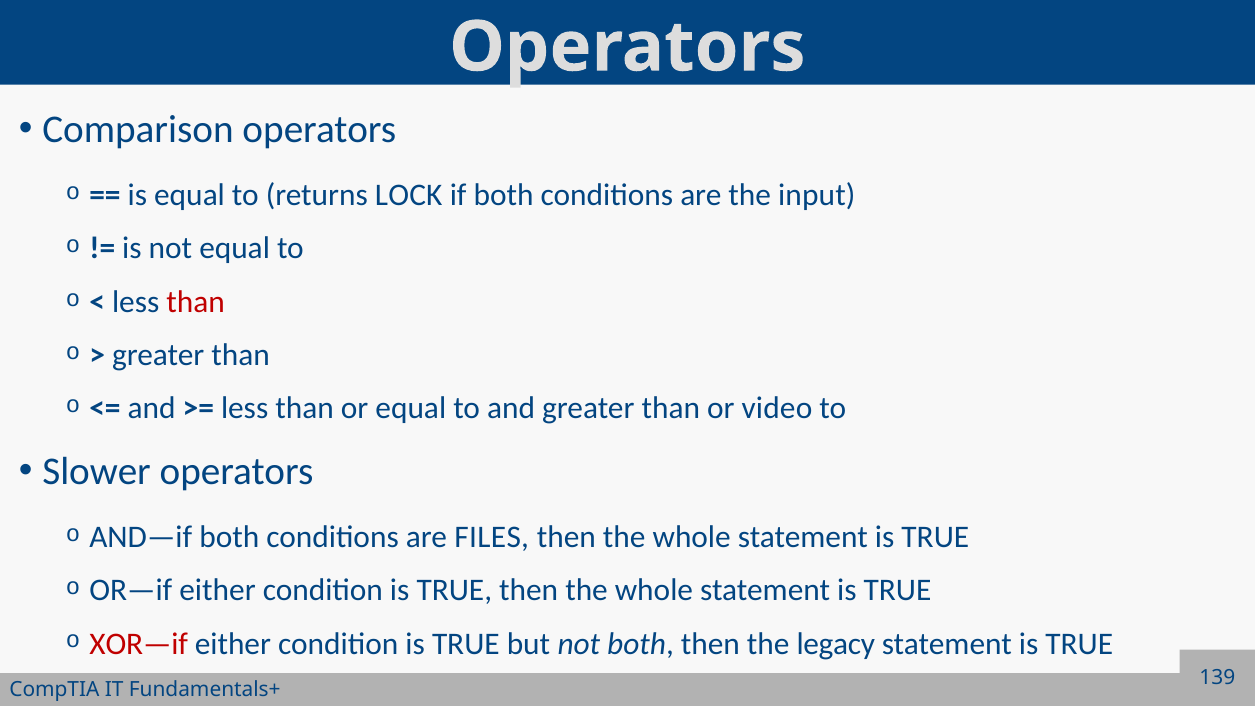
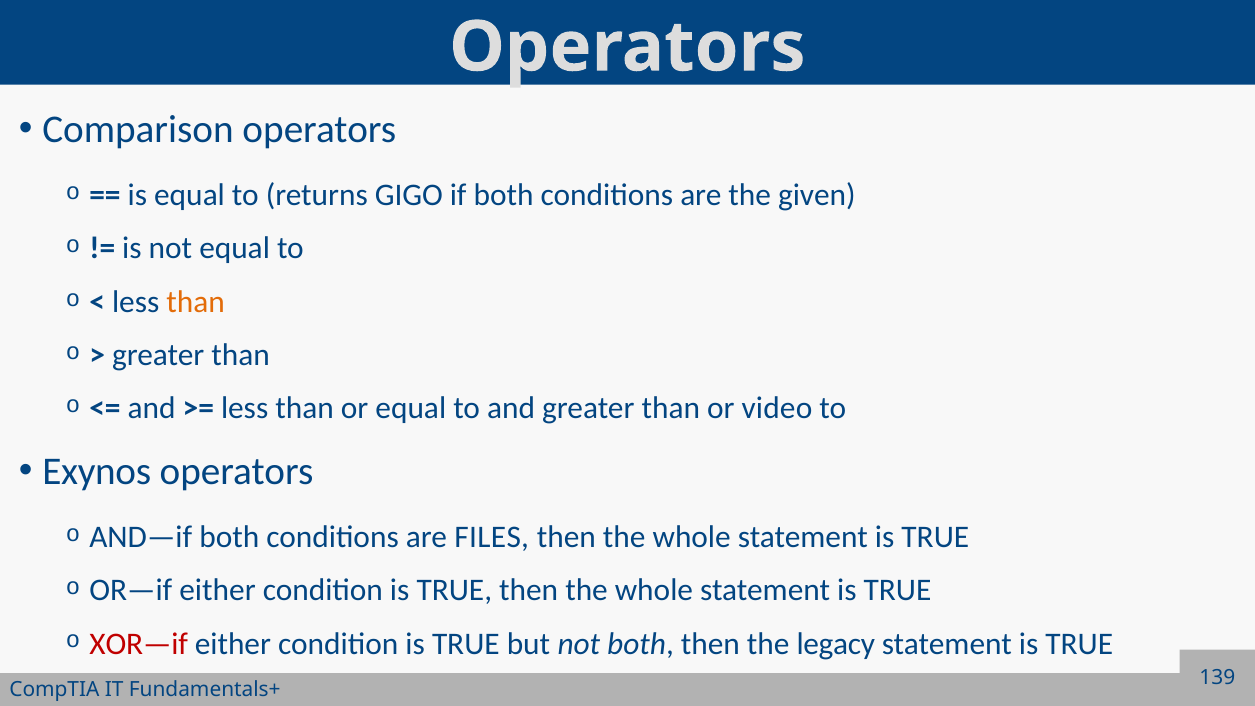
LOCK: LOCK -> GIGO (409, 195)
input: input -> given (817, 195)
than colour: red -> orange (196, 302)
Slower: Slower -> Exynos (97, 472)
